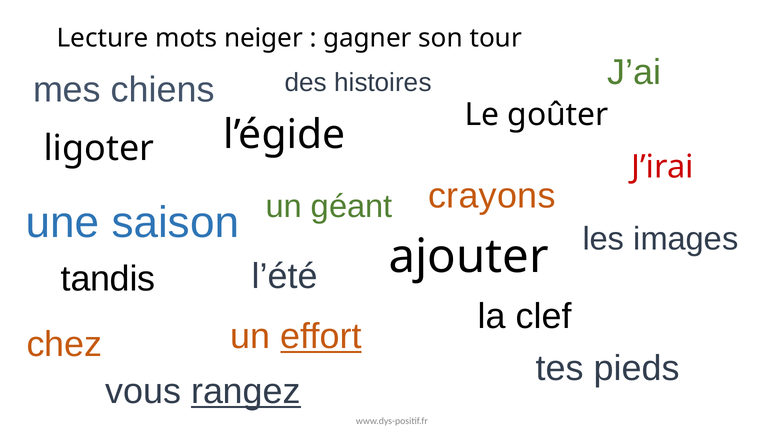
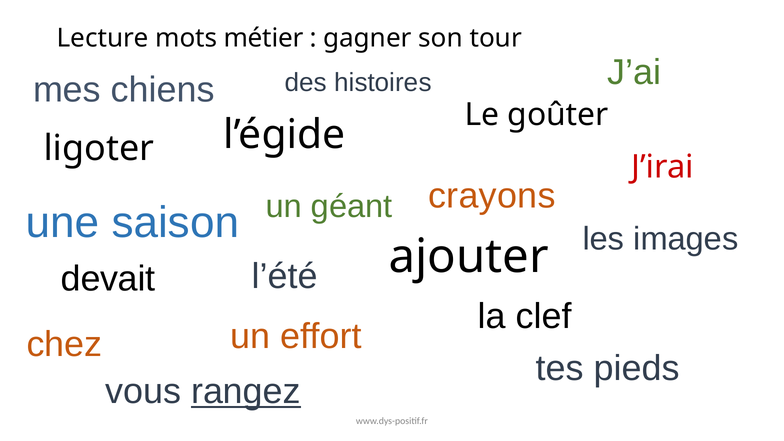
neiger: neiger -> métier (264, 38)
tandis: tandis -> devait (108, 279)
effort underline: present -> none (321, 337)
